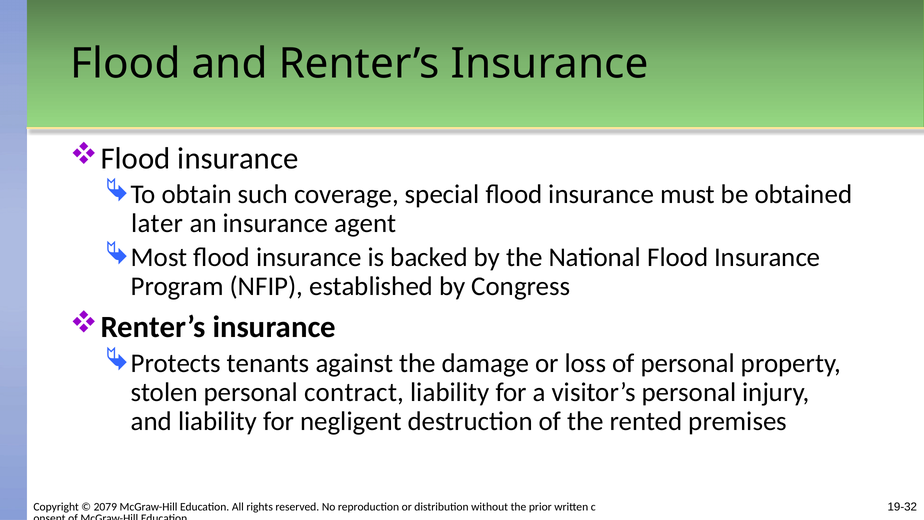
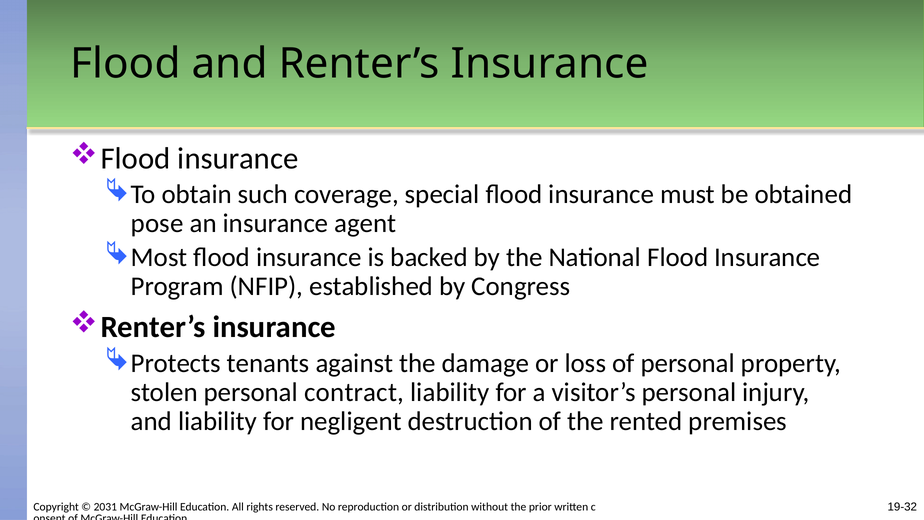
later: later -> pose (157, 223)
2079: 2079 -> 2031 (105, 507)
